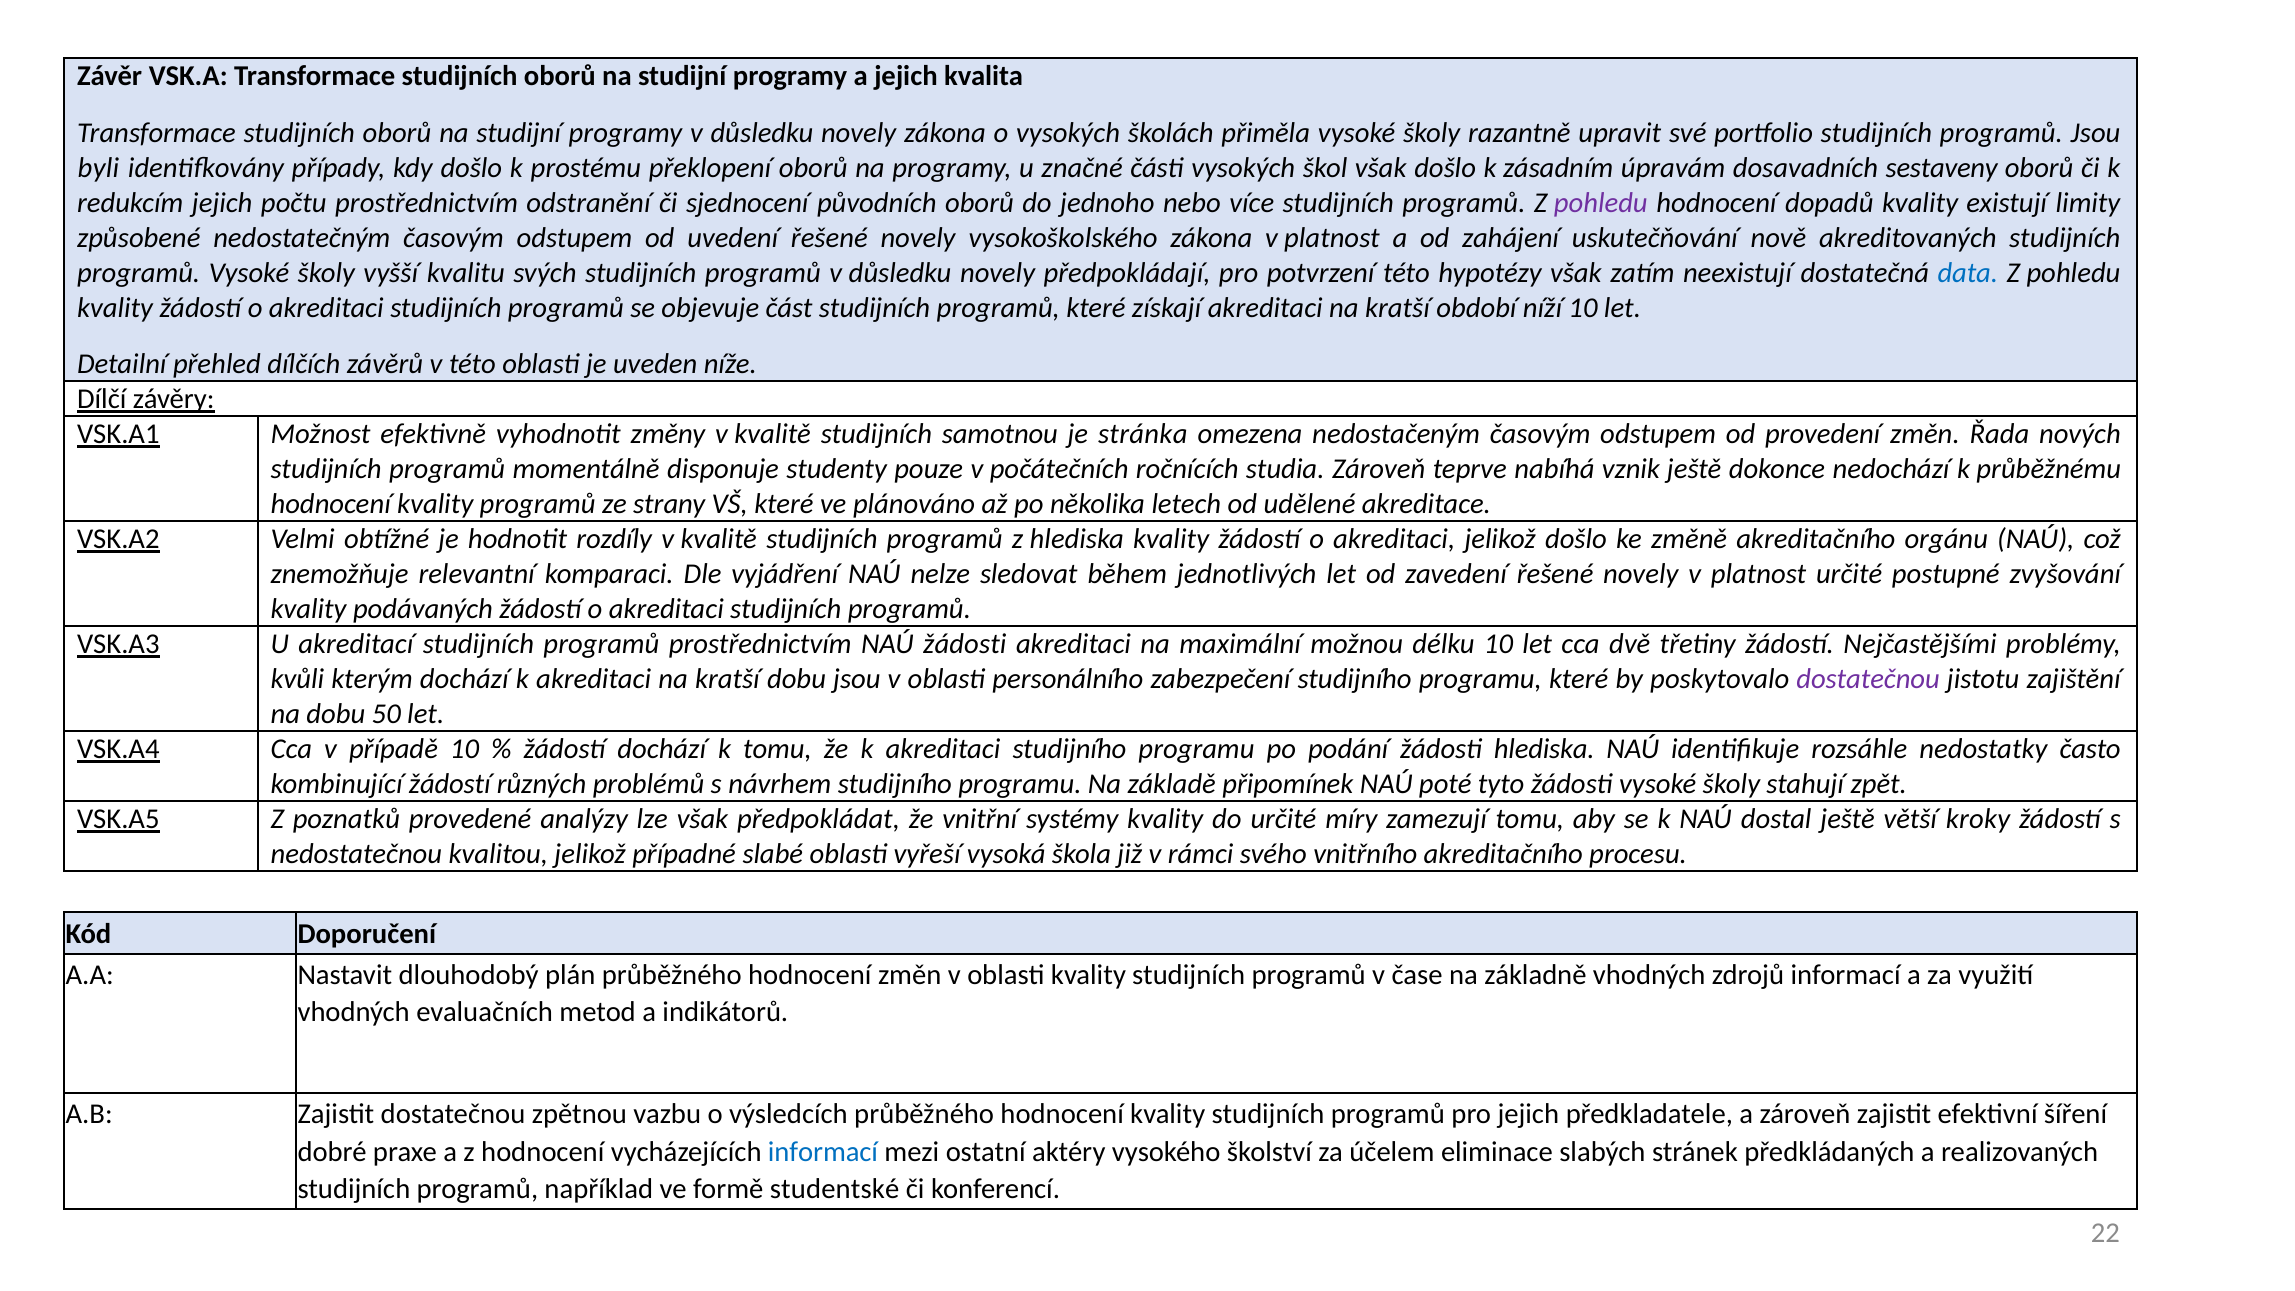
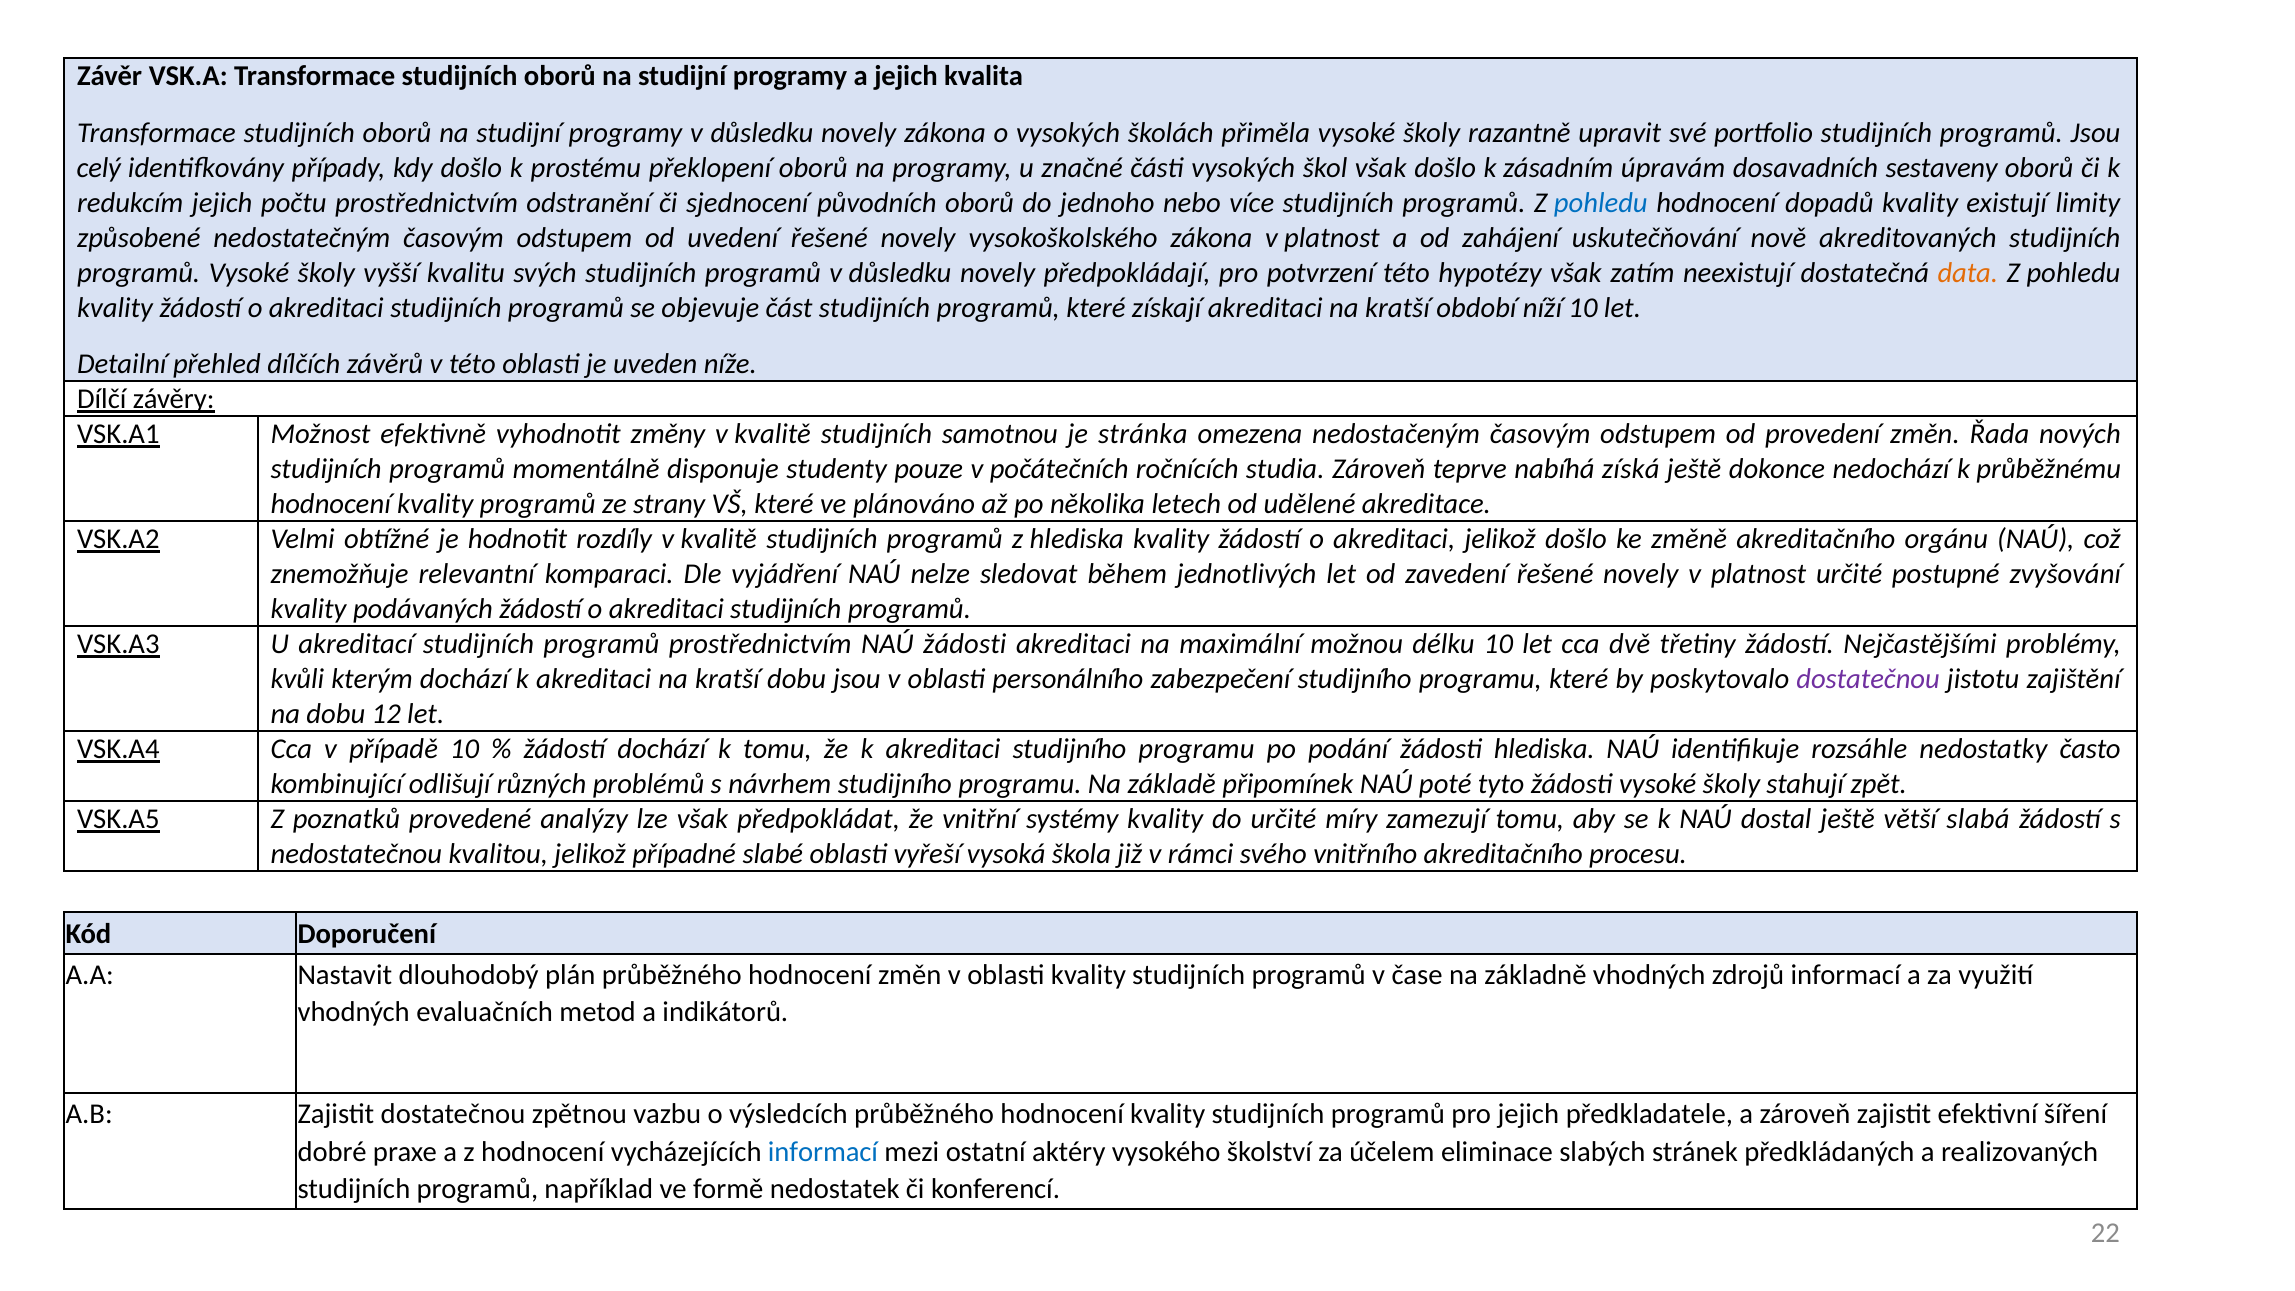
byli: byli -> celý (99, 168)
pohledu colour: purple -> blue (1601, 203)
data colour: blue -> orange (1968, 273)
vznik: vznik -> získá (1631, 469)
50: 50 -> 12 (386, 714)
kombinující žádostí: žádostí -> odlišují (450, 784)
kroky: kroky -> slabá (1978, 819)
studentské: studentské -> nedostatek (835, 1189)
